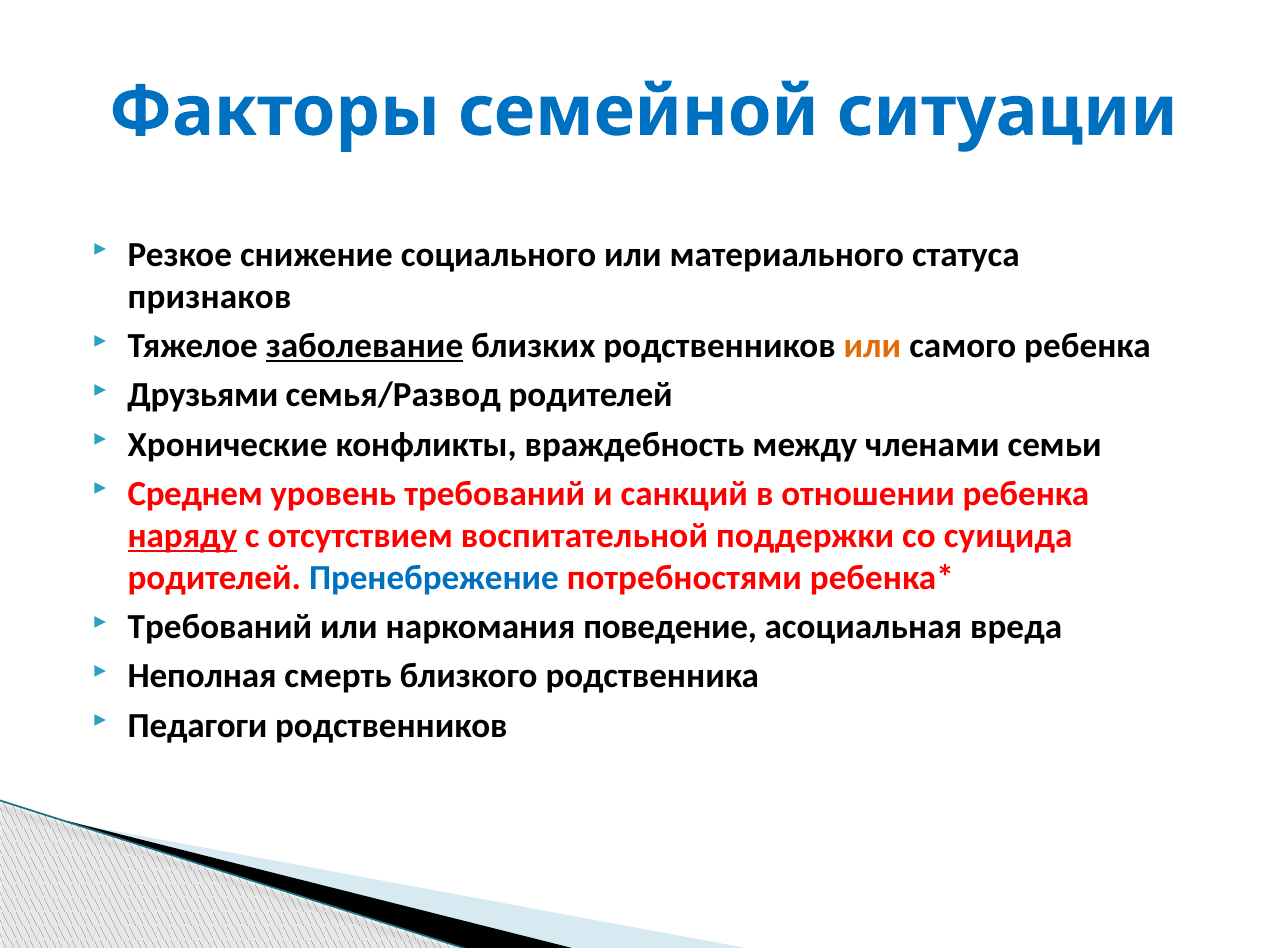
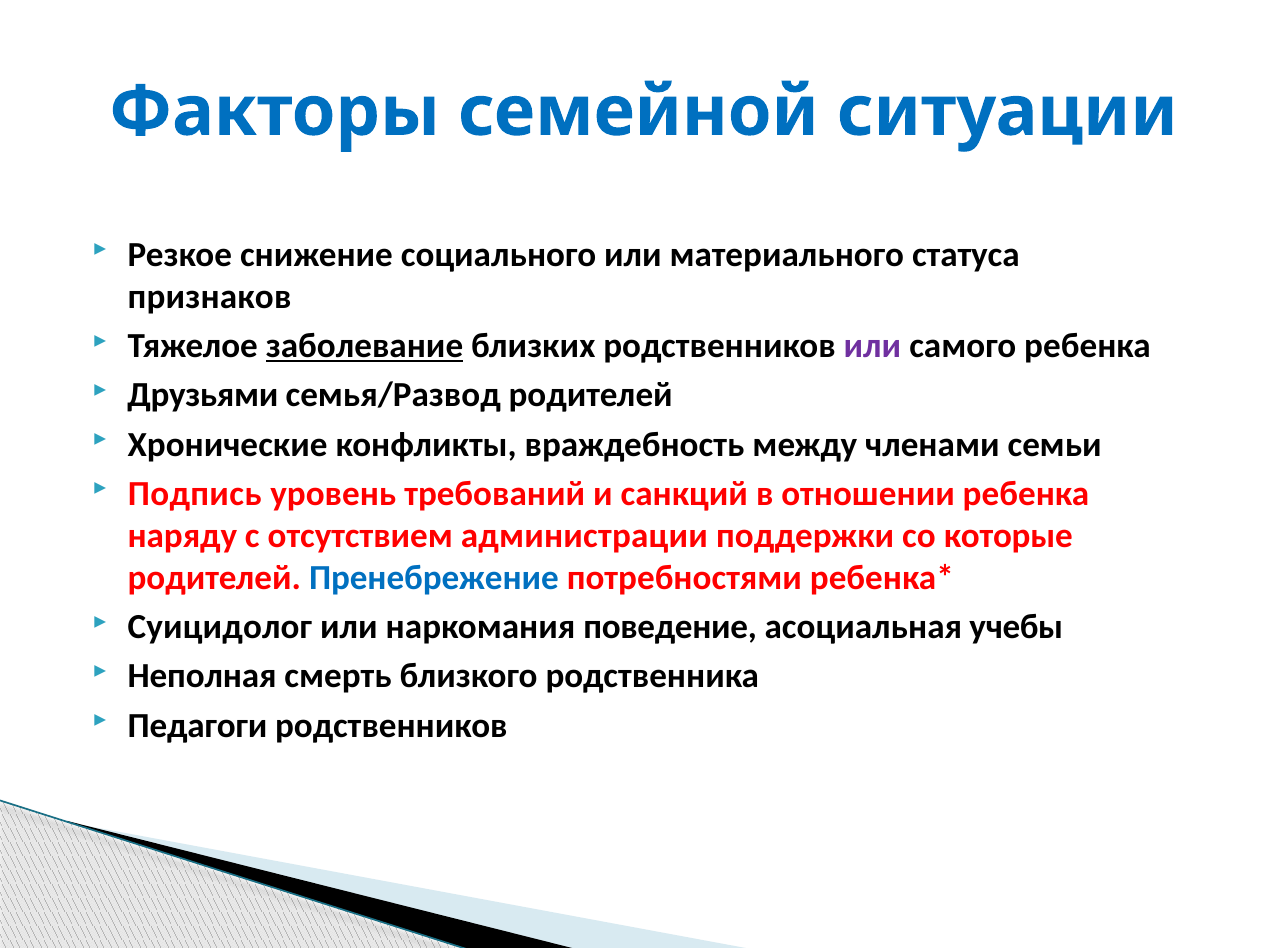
или colour: orange -> purple (872, 346)
Среднем: Среднем -> Подпись (195, 494)
наряду underline: present -> none (182, 536)
воспитательной: воспитательной -> администрации (584, 536)
суицида: суицида -> которые (1008, 536)
Требований: Требований -> Суицидолог (220, 627)
вреда: вреда -> учебы (1016, 627)
